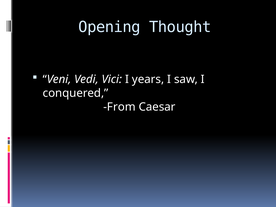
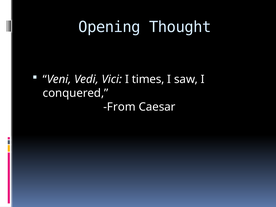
years: years -> times (148, 79)
